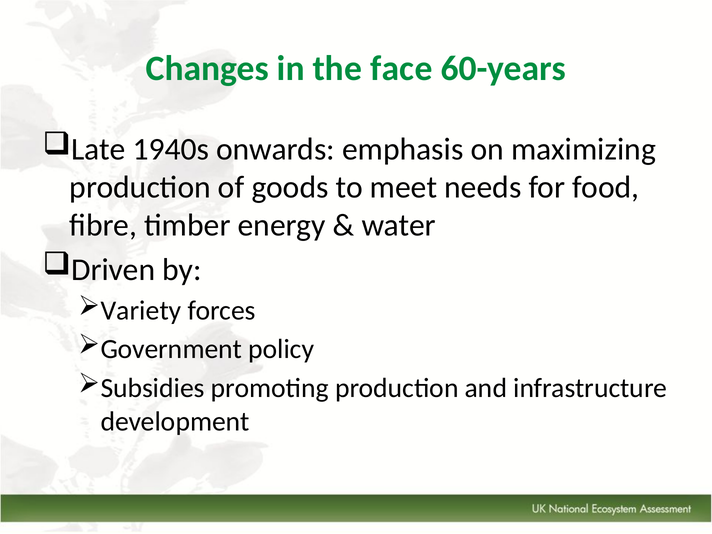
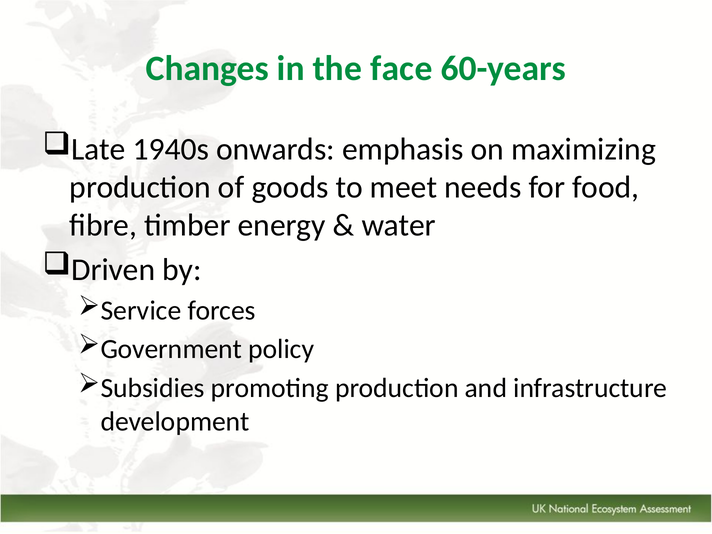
Variety: Variety -> Service (141, 311)
